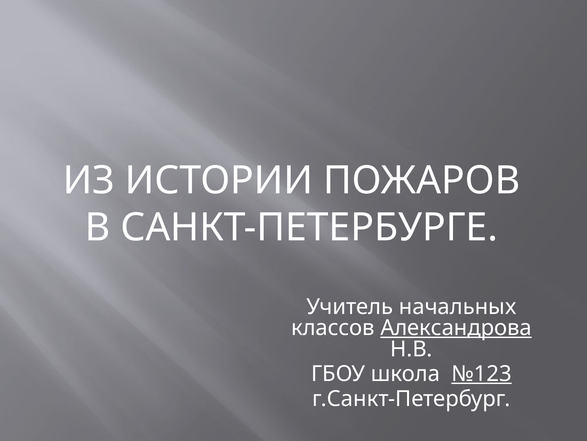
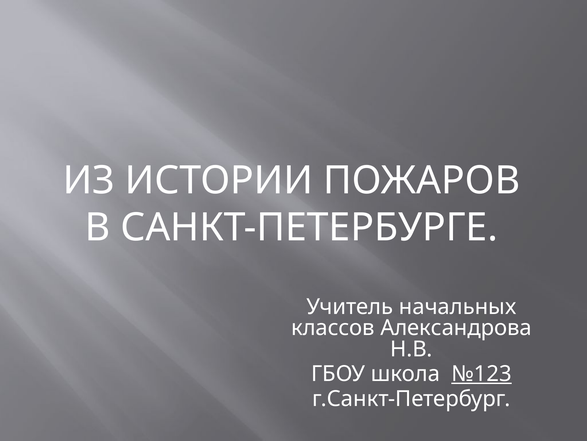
Александрова underline: present -> none (456, 327)
